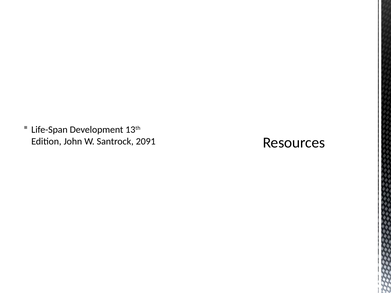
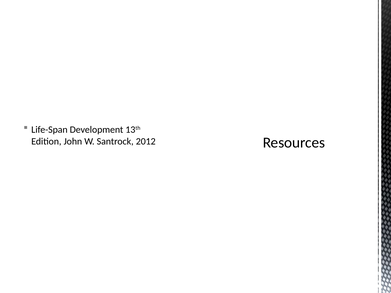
2091: 2091 -> 2012 (146, 141)
